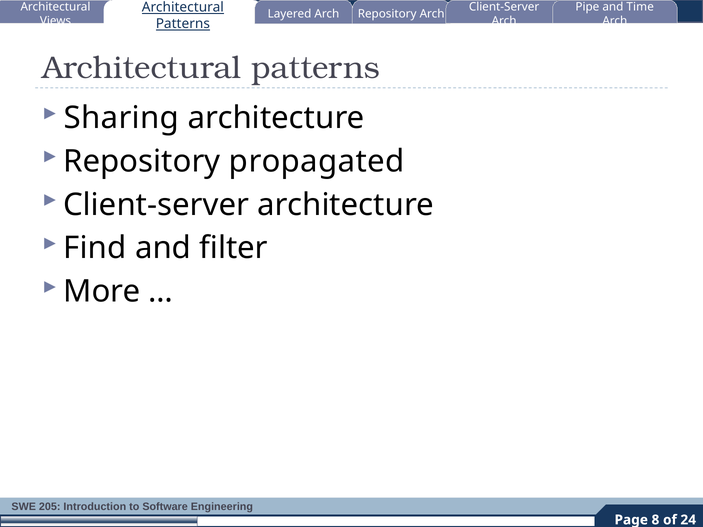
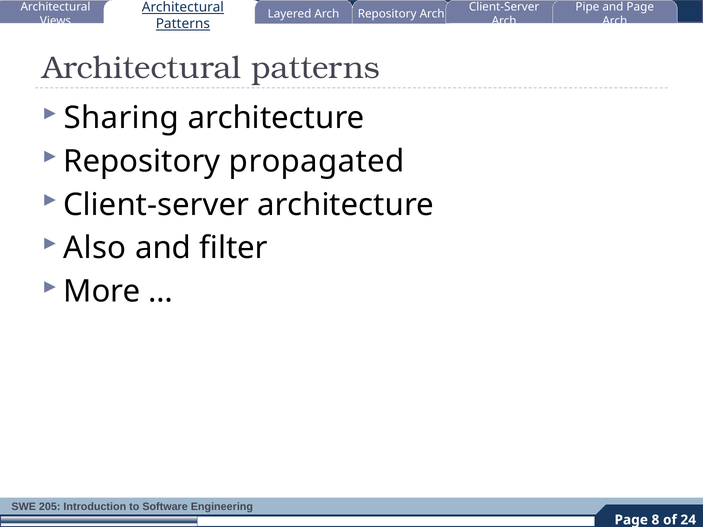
and Time: Time -> Page (640, 7)
Find: Find -> Also (95, 248)
